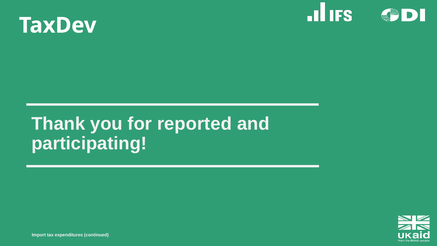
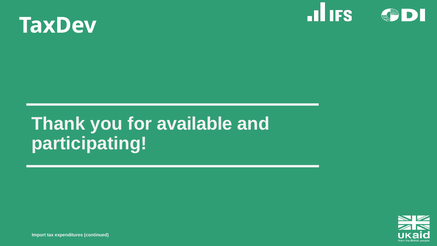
reported: reported -> available (195, 124)
